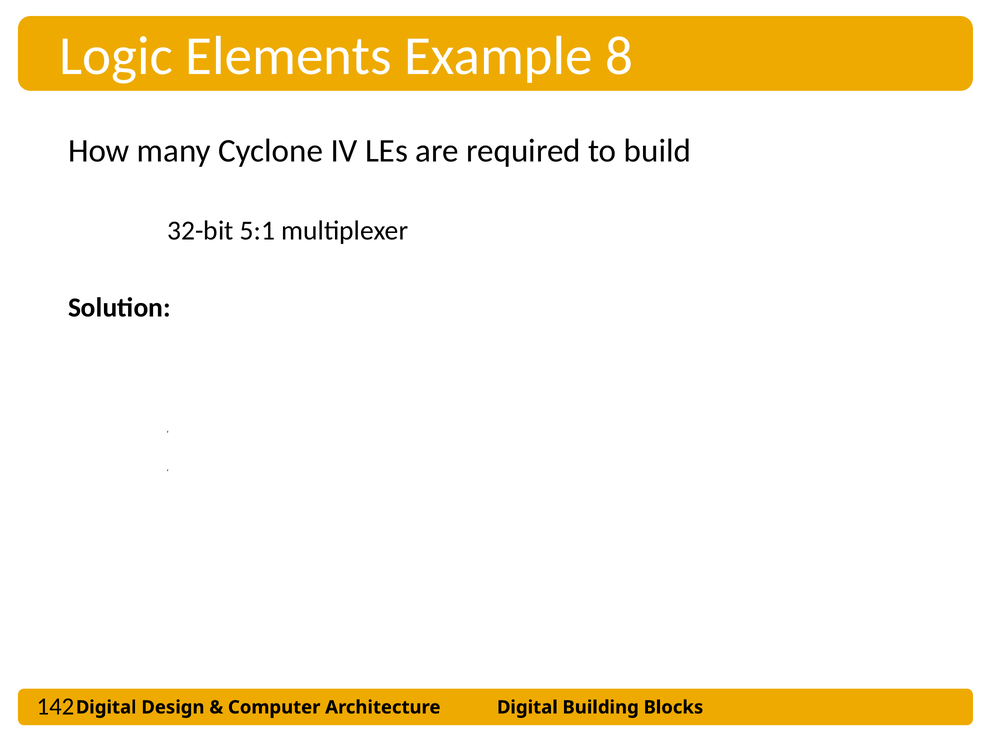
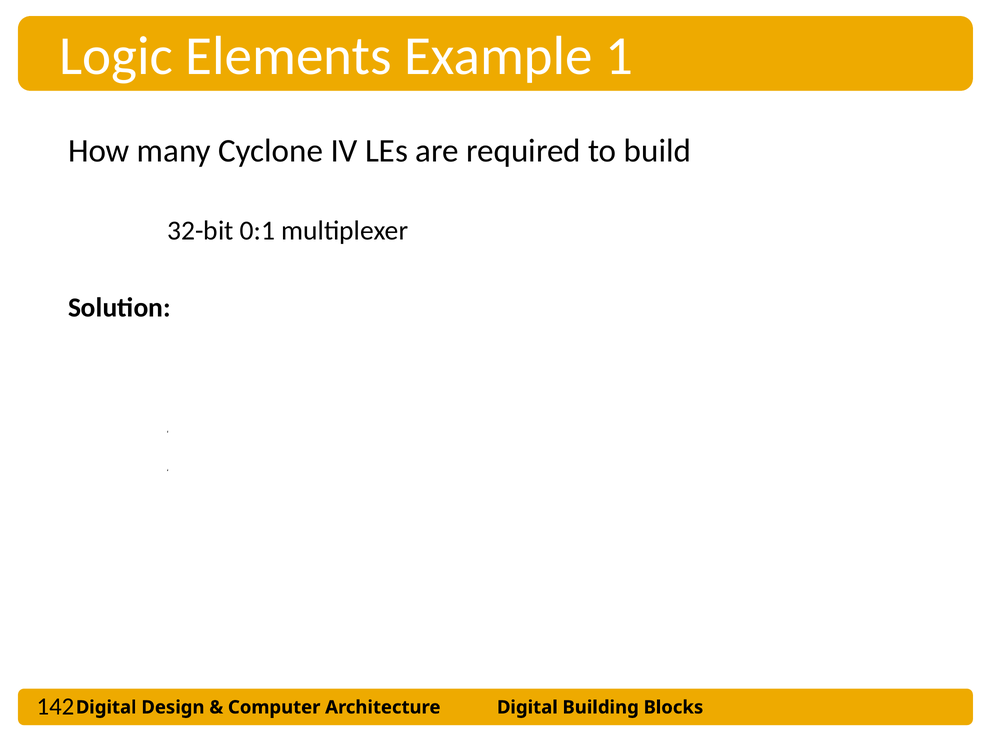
8: 8 -> 1 (619, 56)
5:1: 5:1 -> 0:1 (257, 231)
